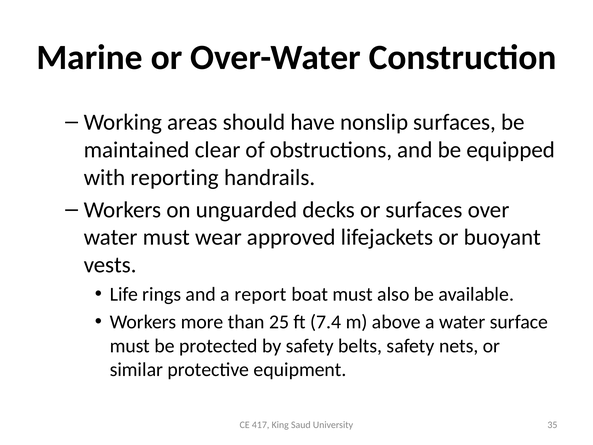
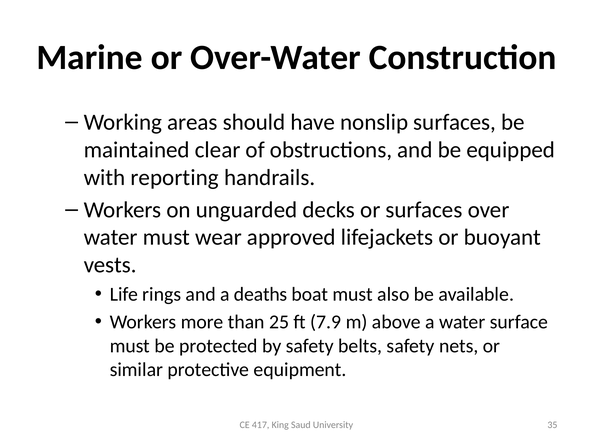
report: report -> deaths (261, 294)
7.4: 7.4 -> 7.9 (326, 322)
